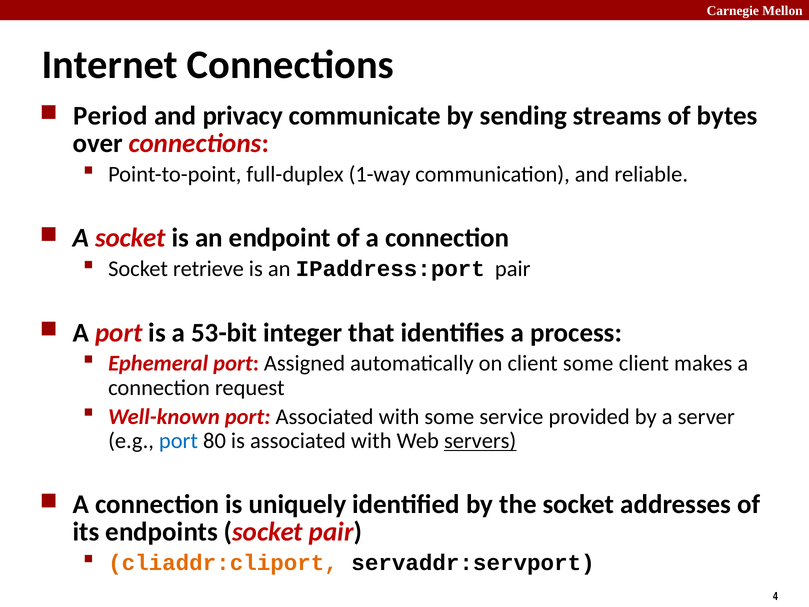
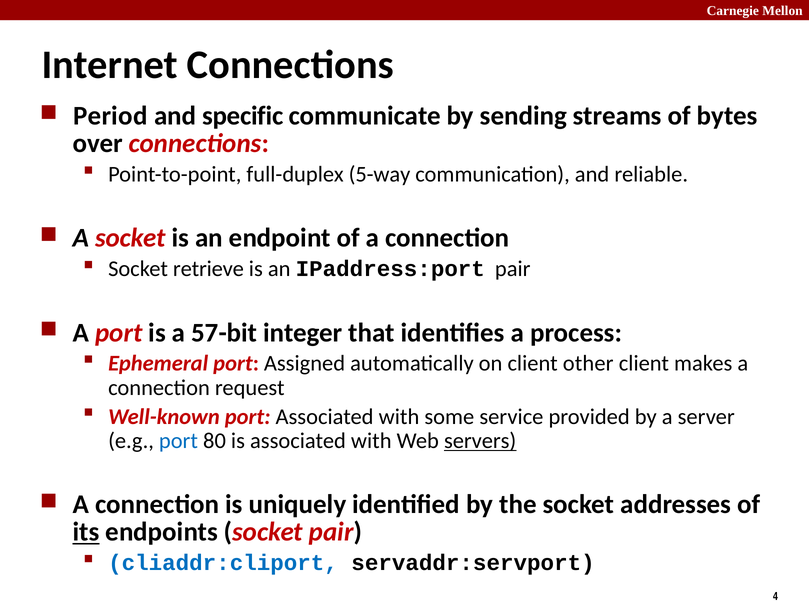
privacy: privacy -> specific (243, 116)
1-way: 1-way -> 5-way (379, 174)
53-bit: 53-bit -> 57-bit (224, 333)
client some: some -> other (588, 363)
its underline: none -> present (86, 532)
cliaddr:cliport colour: orange -> blue (223, 563)
